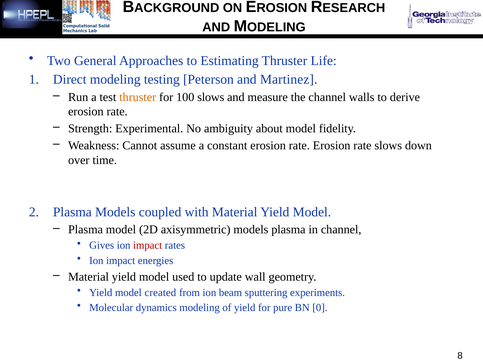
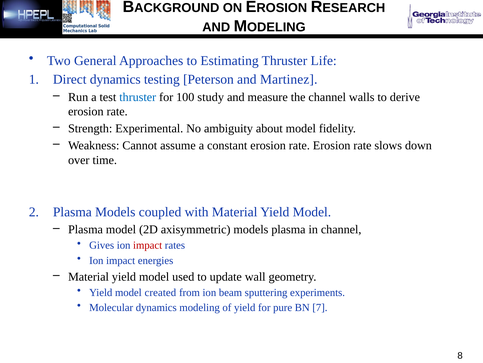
Direct modeling: modeling -> dynamics (115, 79)
thruster colour: orange -> blue (138, 97)
100 slows: slows -> study (211, 97)
0: 0 -> 7 (320, 307)
